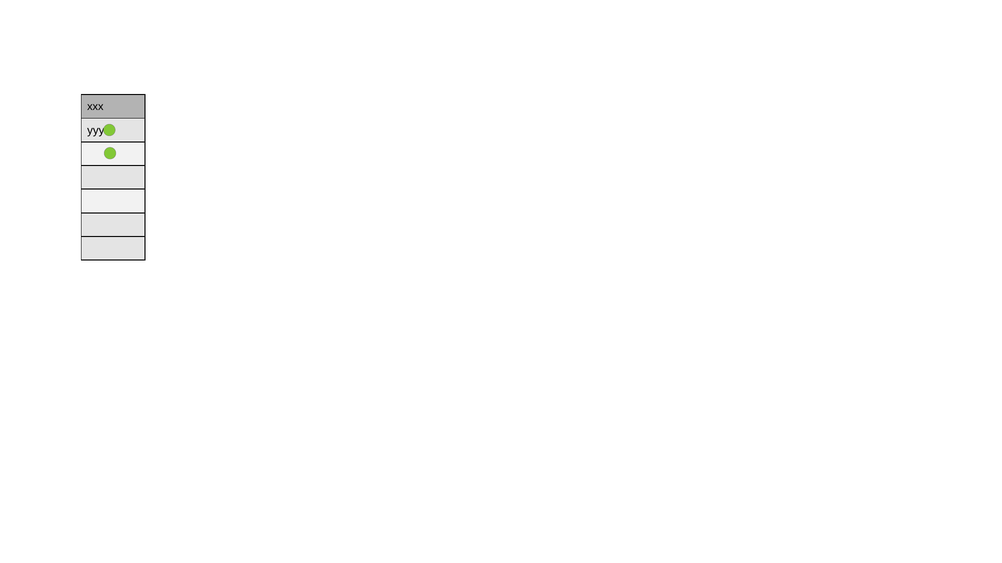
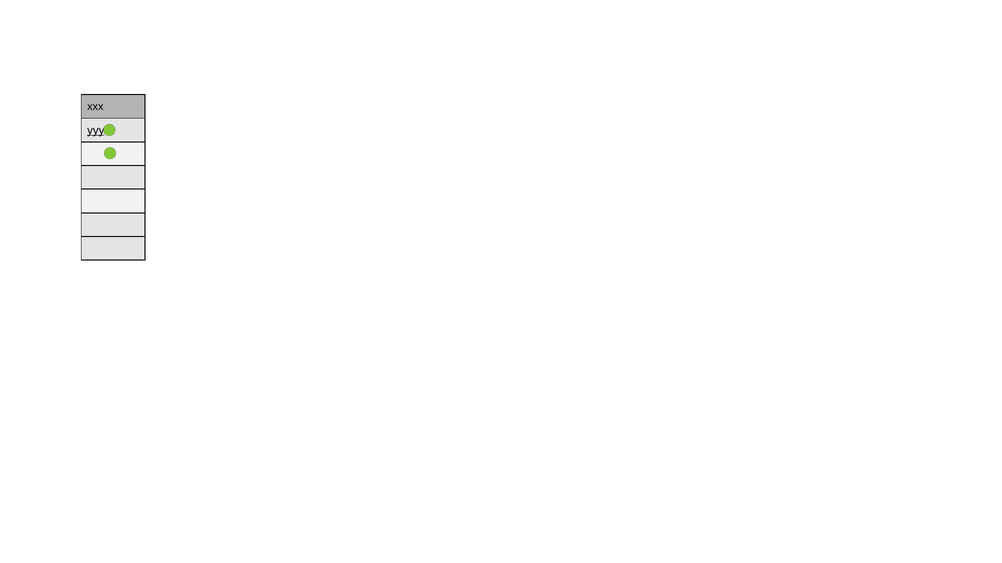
yyy underline: none -> present (96, 130)
